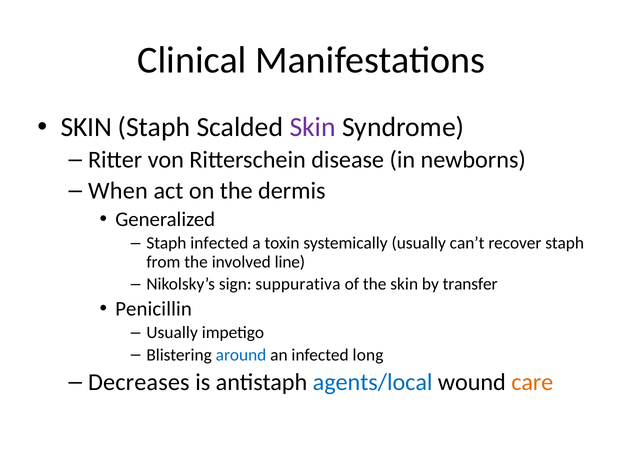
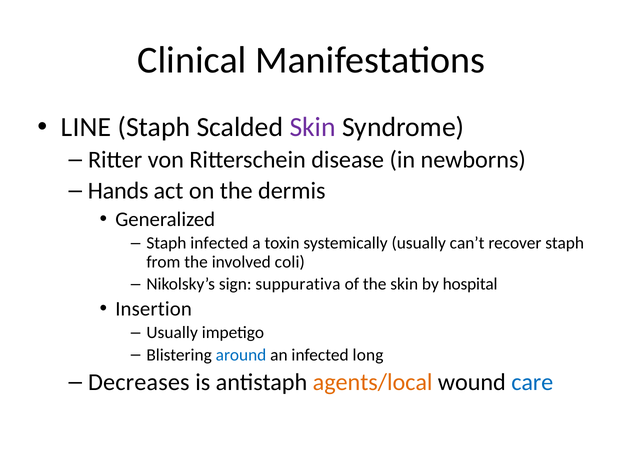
SKIN: SKIN -> LINE (86, 127)
When: When -> Hands (118, 191)
line: line -> coli (290, 262)
transfer: transfer -> hospital (470, 284)
Penicillin: Penicillin -> Insertion (154, 309)
agents/local colour: blue -> orange (373, 382)
care colour: orange -> blue (532, 382)
